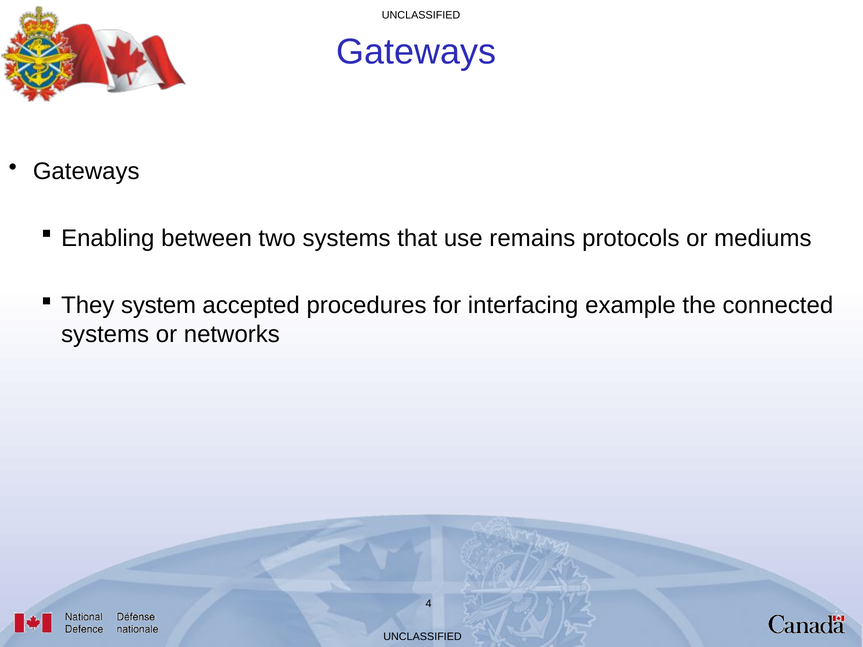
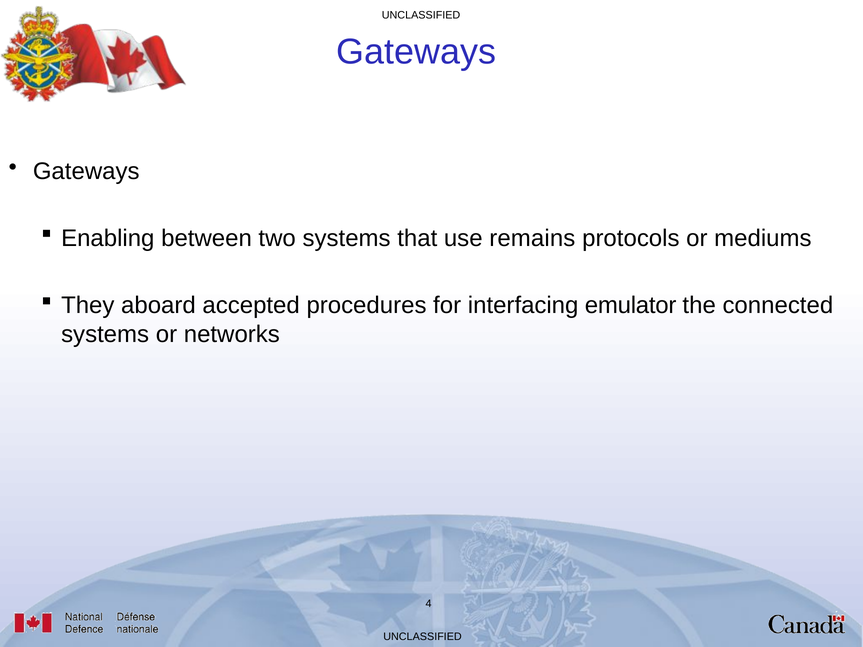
system: system -> aboard (158, 306)
example: example -> emulator (631, 306)
